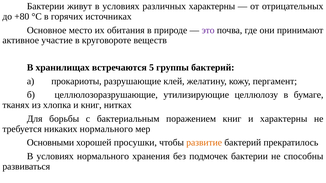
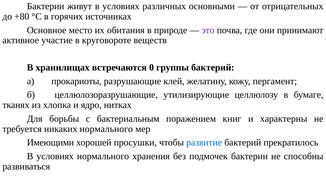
различных характерны: характерны -> основными (212, 6)
5: 5 -> 0 (152, 68)
и книг: книг -> ядро (91, 105)
Основными: Основными -> Имеющими (50, 143)
развитие colour: orange -> blue (204, 143)
